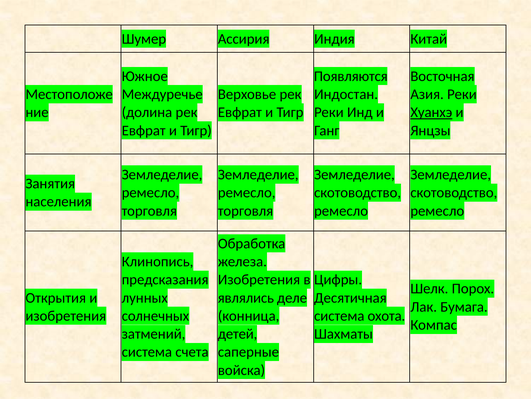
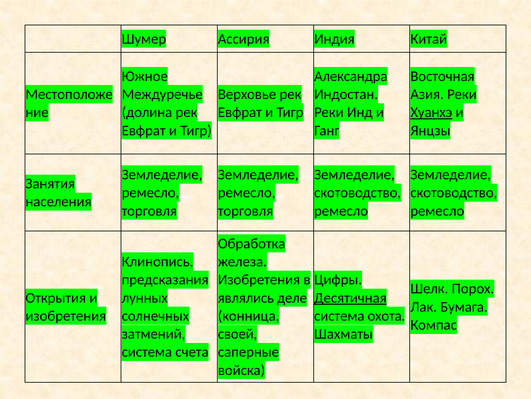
Появляются: Появляются -> Александра (351, 76)
Десятичная underline: none -> present (350, 297)
детей: детей -> своей (238, 333)
